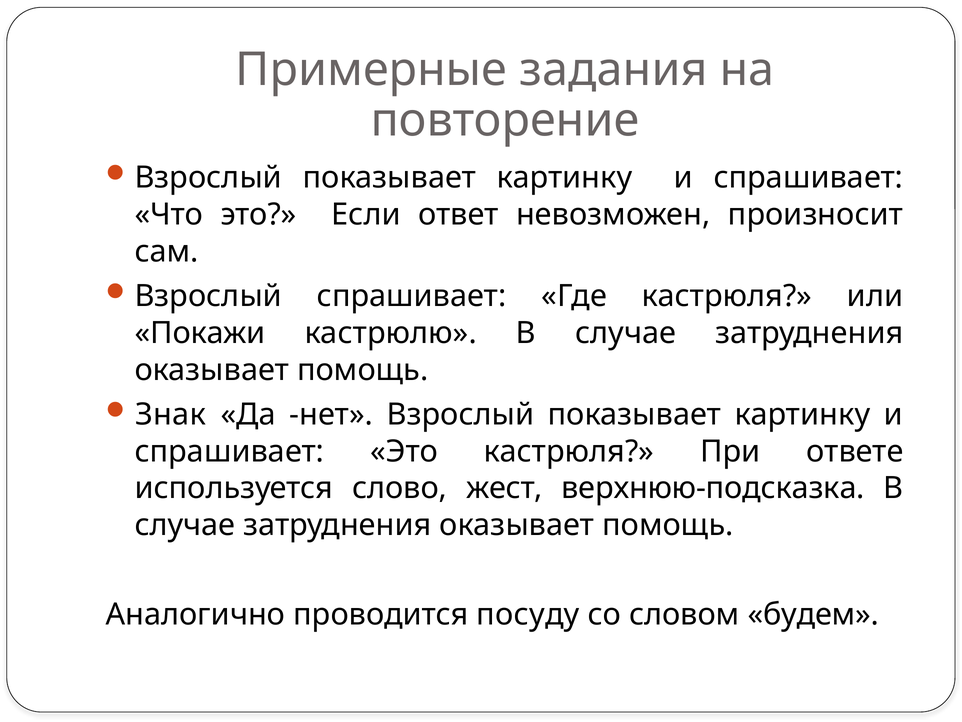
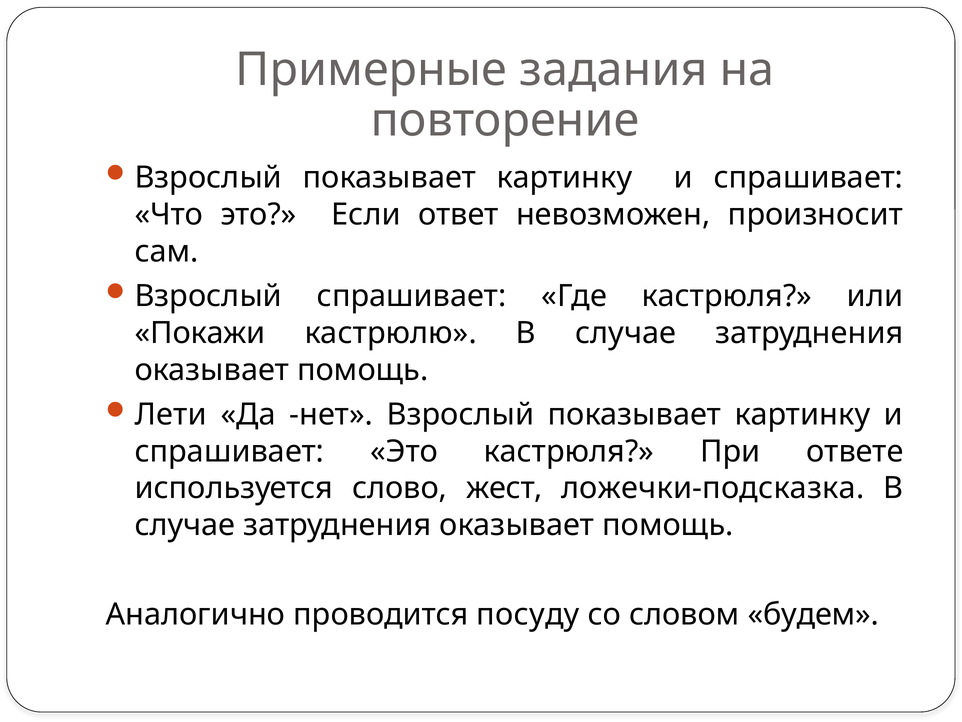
Знак: Знак -> Лети (171, 414)
верхнюю-подсказка: верхнюю-подсказка -> ложечки-подсказка (713, 488)
